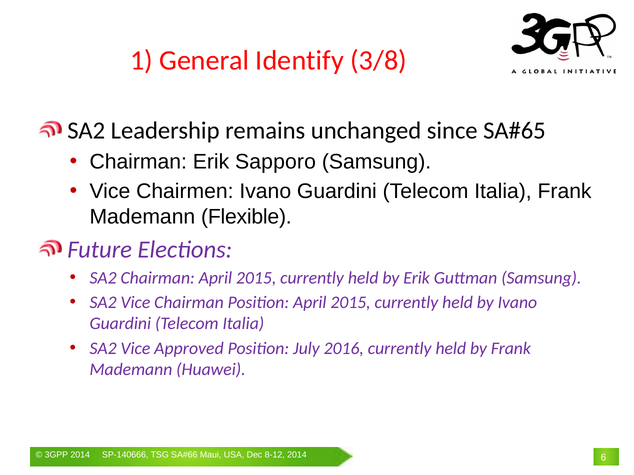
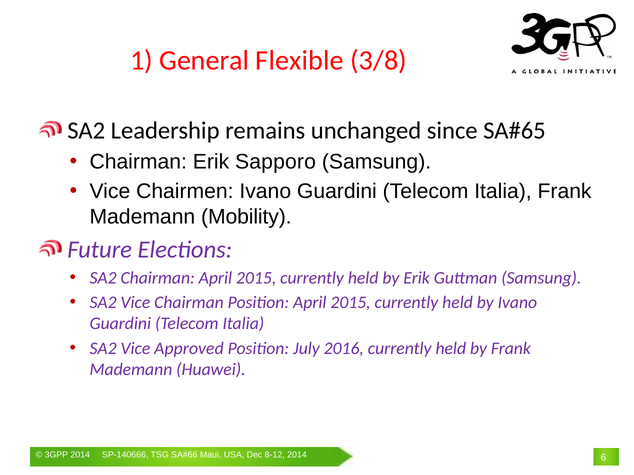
Identify: Identify -> Flexible (300, 61)
Flexible: Flexible -> Mobility (246, 217)
